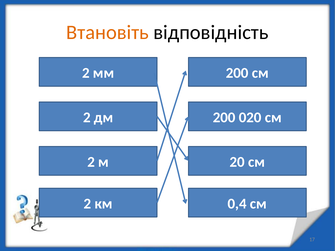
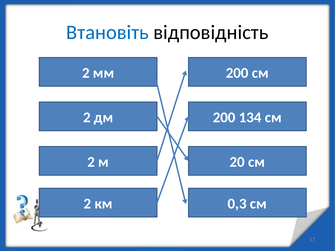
Втановіть colour: orange -> blue (108, 32)
020: 020 -> 134 (250, 118)
0,4: 0,4 -> 0,3 (237, 204)
